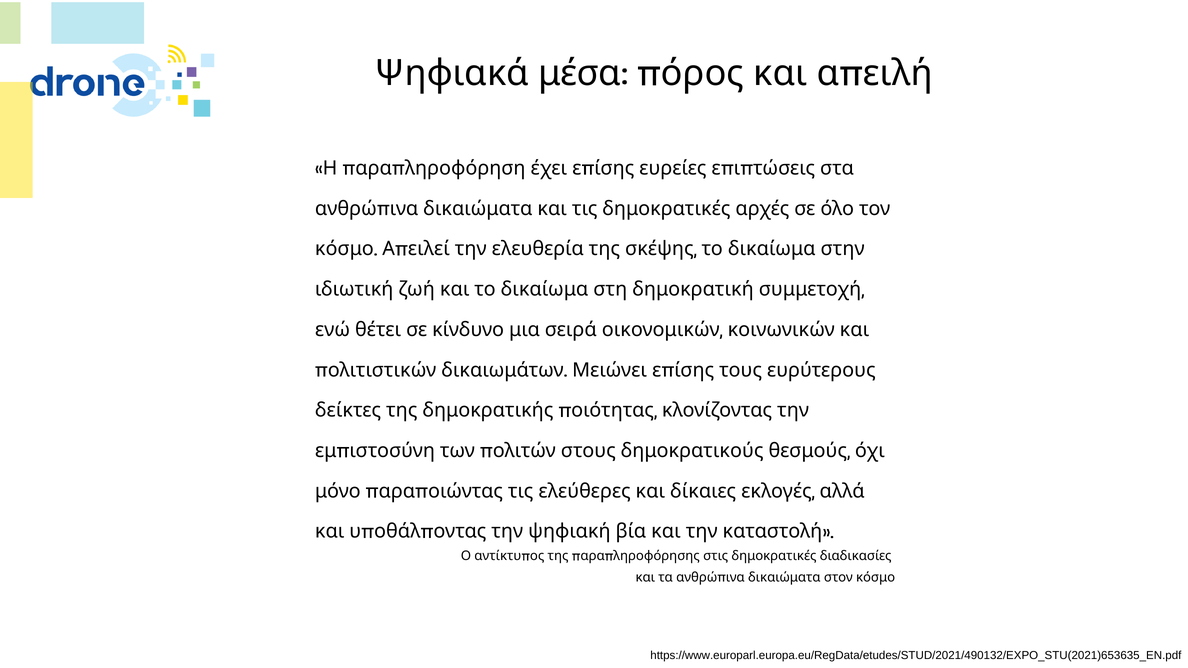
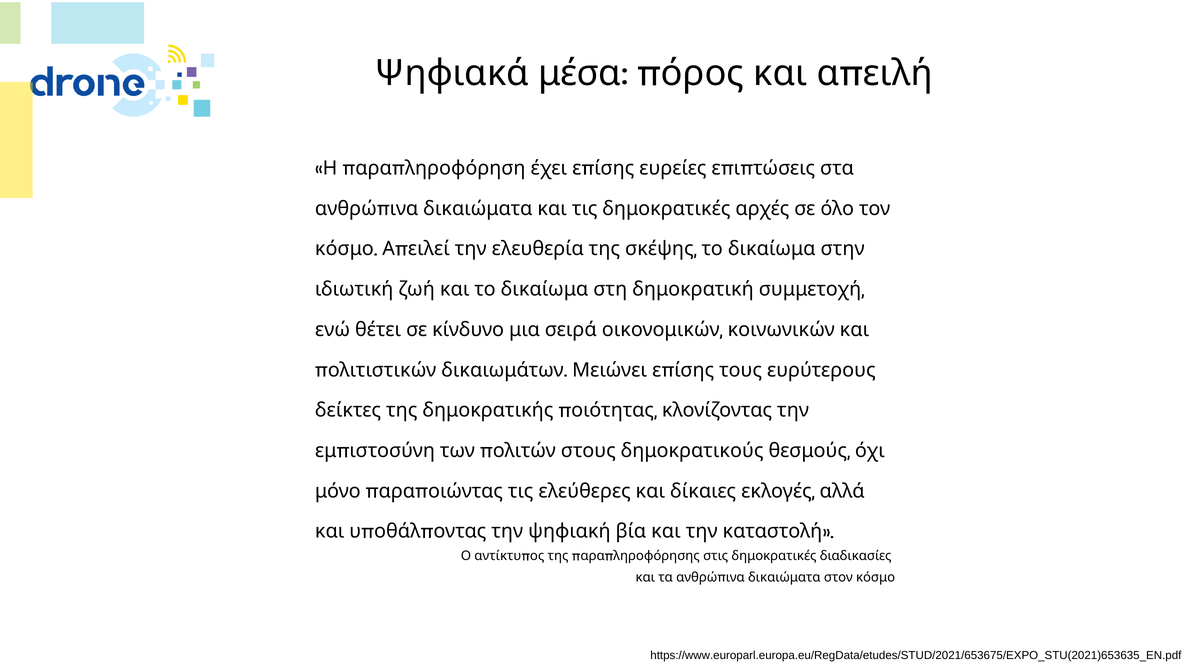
https://www.europarl.europa.eu/RegData/etudes/STUD/2021/490132/EXPO_STU(2021)653635_EN.pdf: https://www.europarl.europa.eu/RegData/etudes/STUD/2021/490132/EXPO_STU(2021)653635_EN.pdf -> https://www.europarl.europa.eu/RegData/etudes/STUD/2021/653675/EXPO_STU(2021)653635_EN.pdf (916, 656)
